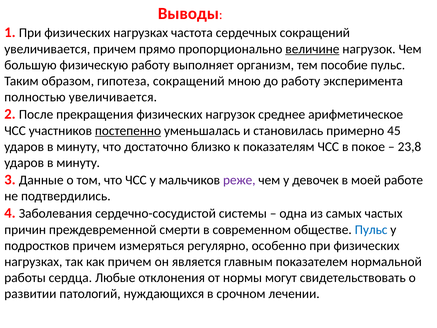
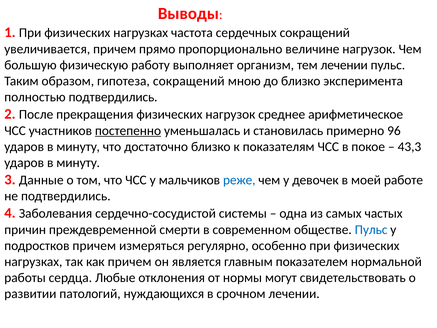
величине underline: present -> none (312, 49)
тем пособие: пособие -> лечении (344, 65)
до работу: работу -> близко (301, 81)
полностью увеличивается: увеличивается -> подтвердились (113, 97)
45: 45 -> 96 (394, 131)
23,8: 23,8 -> 43,3 (409, 147)
реже colour: purple -> blue (239, 180)
